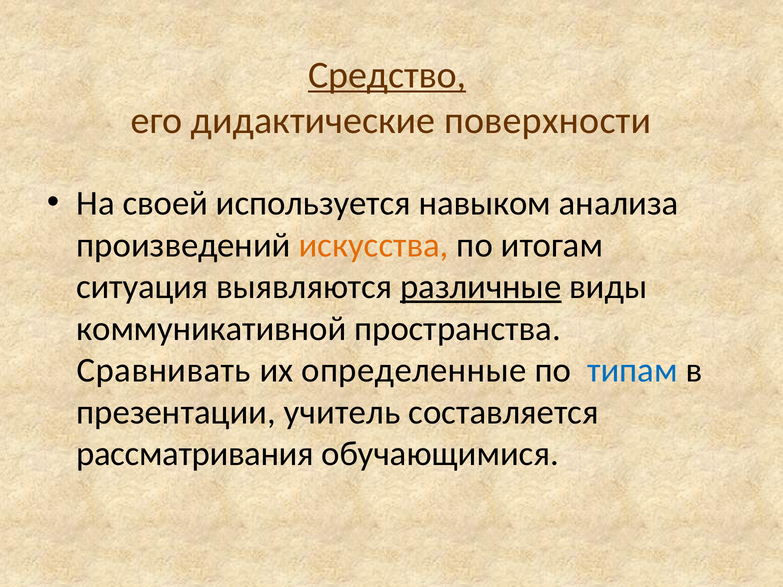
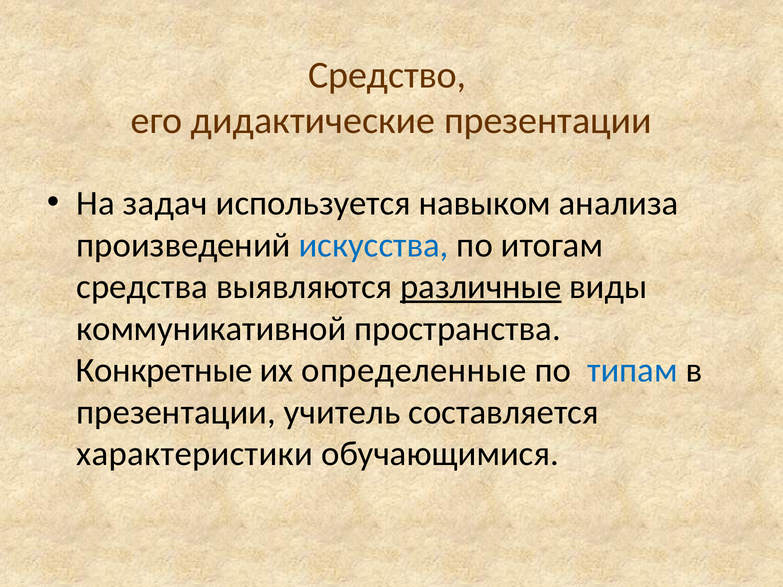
Средство underline: present -> none (387, 75)
дидактические поверхности: поверхности -> презентации (548, 121)
своей: своей -> задач (165, 203)
искусства colour: orange -> blue (374, 245)
ситуация: ситуация -> средства (142, 287)
Сравнивать: Сравнивать -> Конкретные (164, 370)
рассматривания: рассматривания -> характеристики (195, 454)
